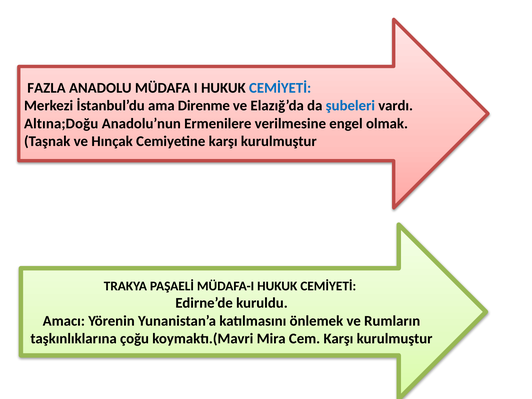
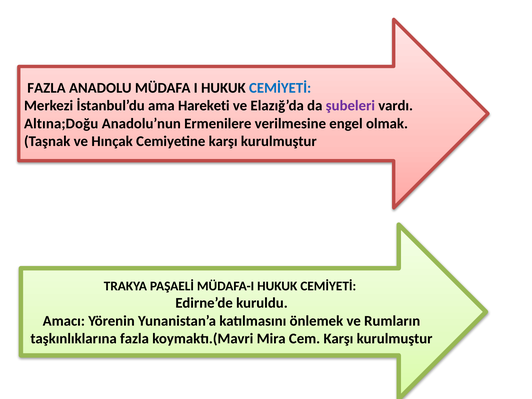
Direnme: Direnme -> Hareketi (204, 106)
şubeleri colour: blue -> purple (350, 106)
taşkınlıklarına çoğu: çoğu -> fazla (135, 339)
